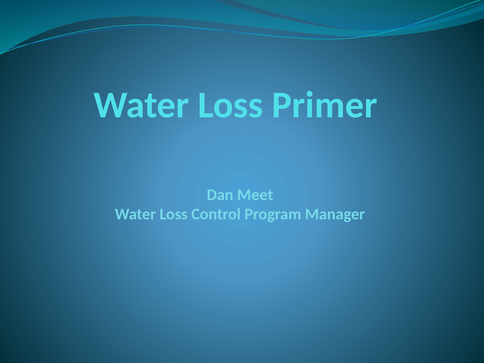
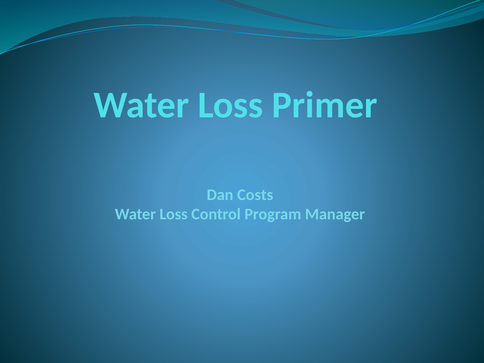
Meet: Meet -> Costs (255, 195)
